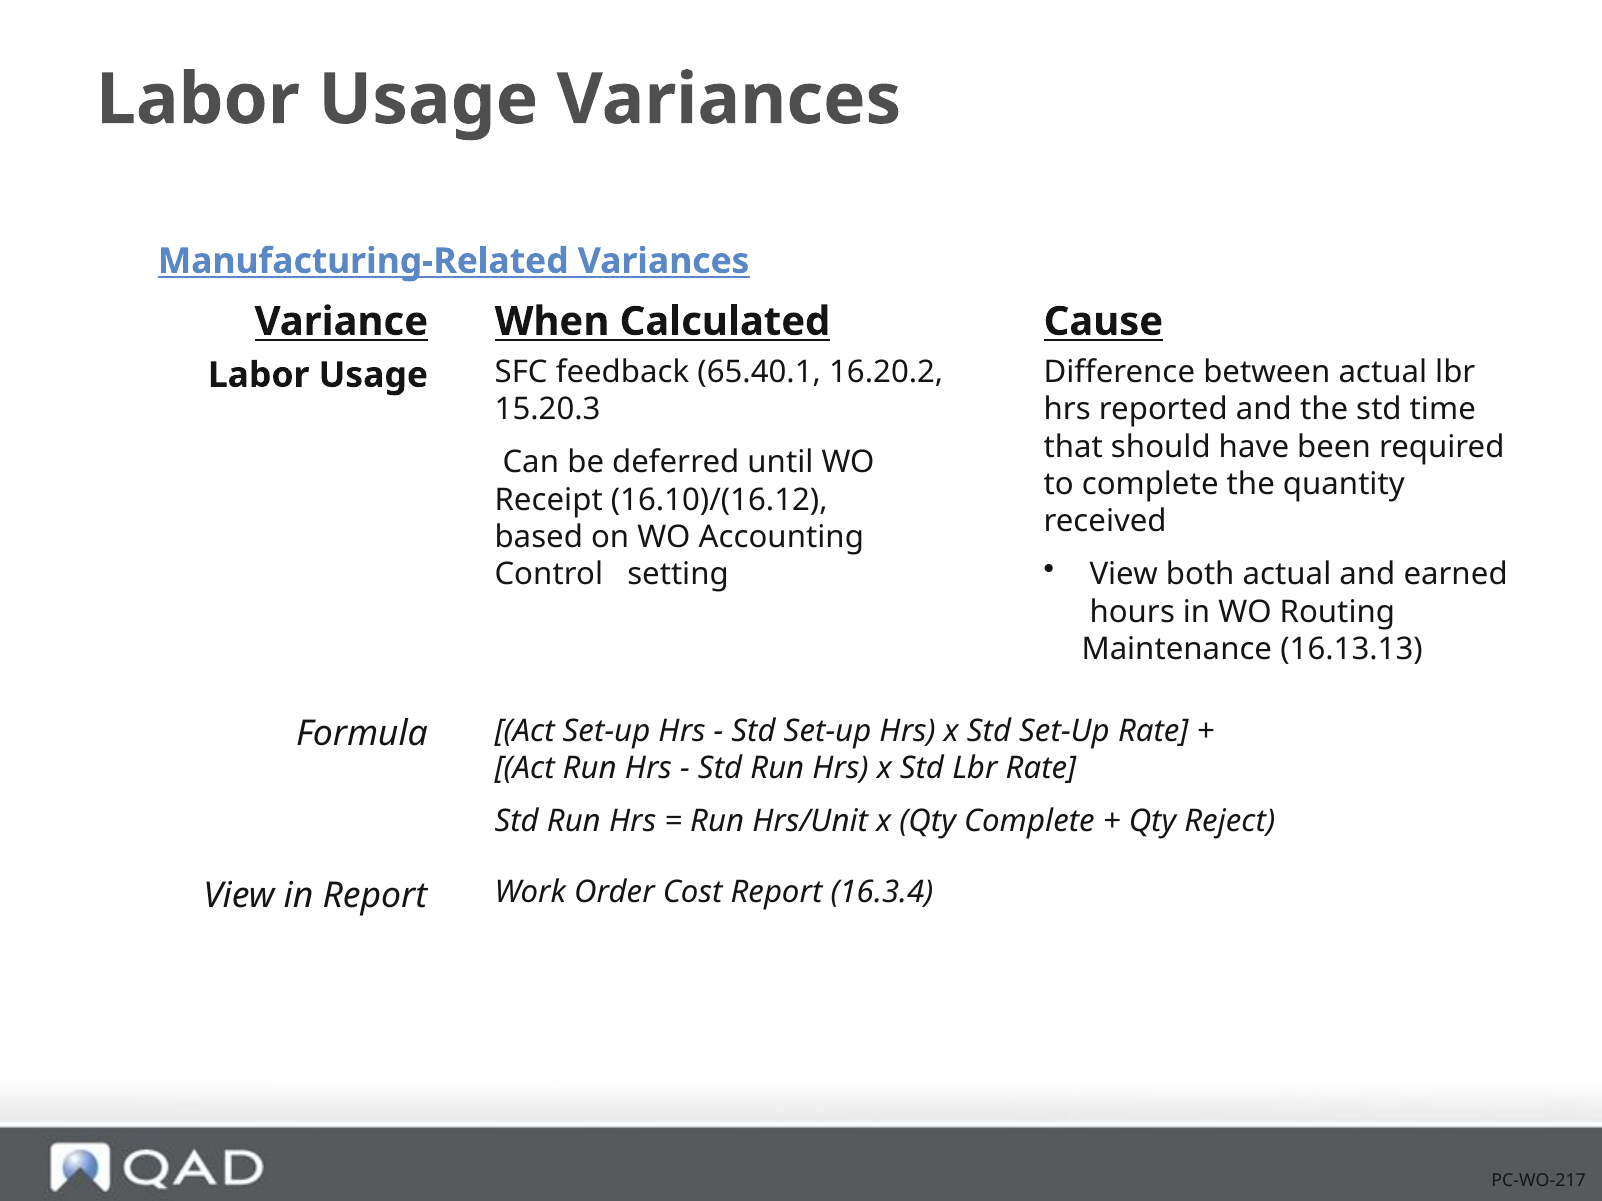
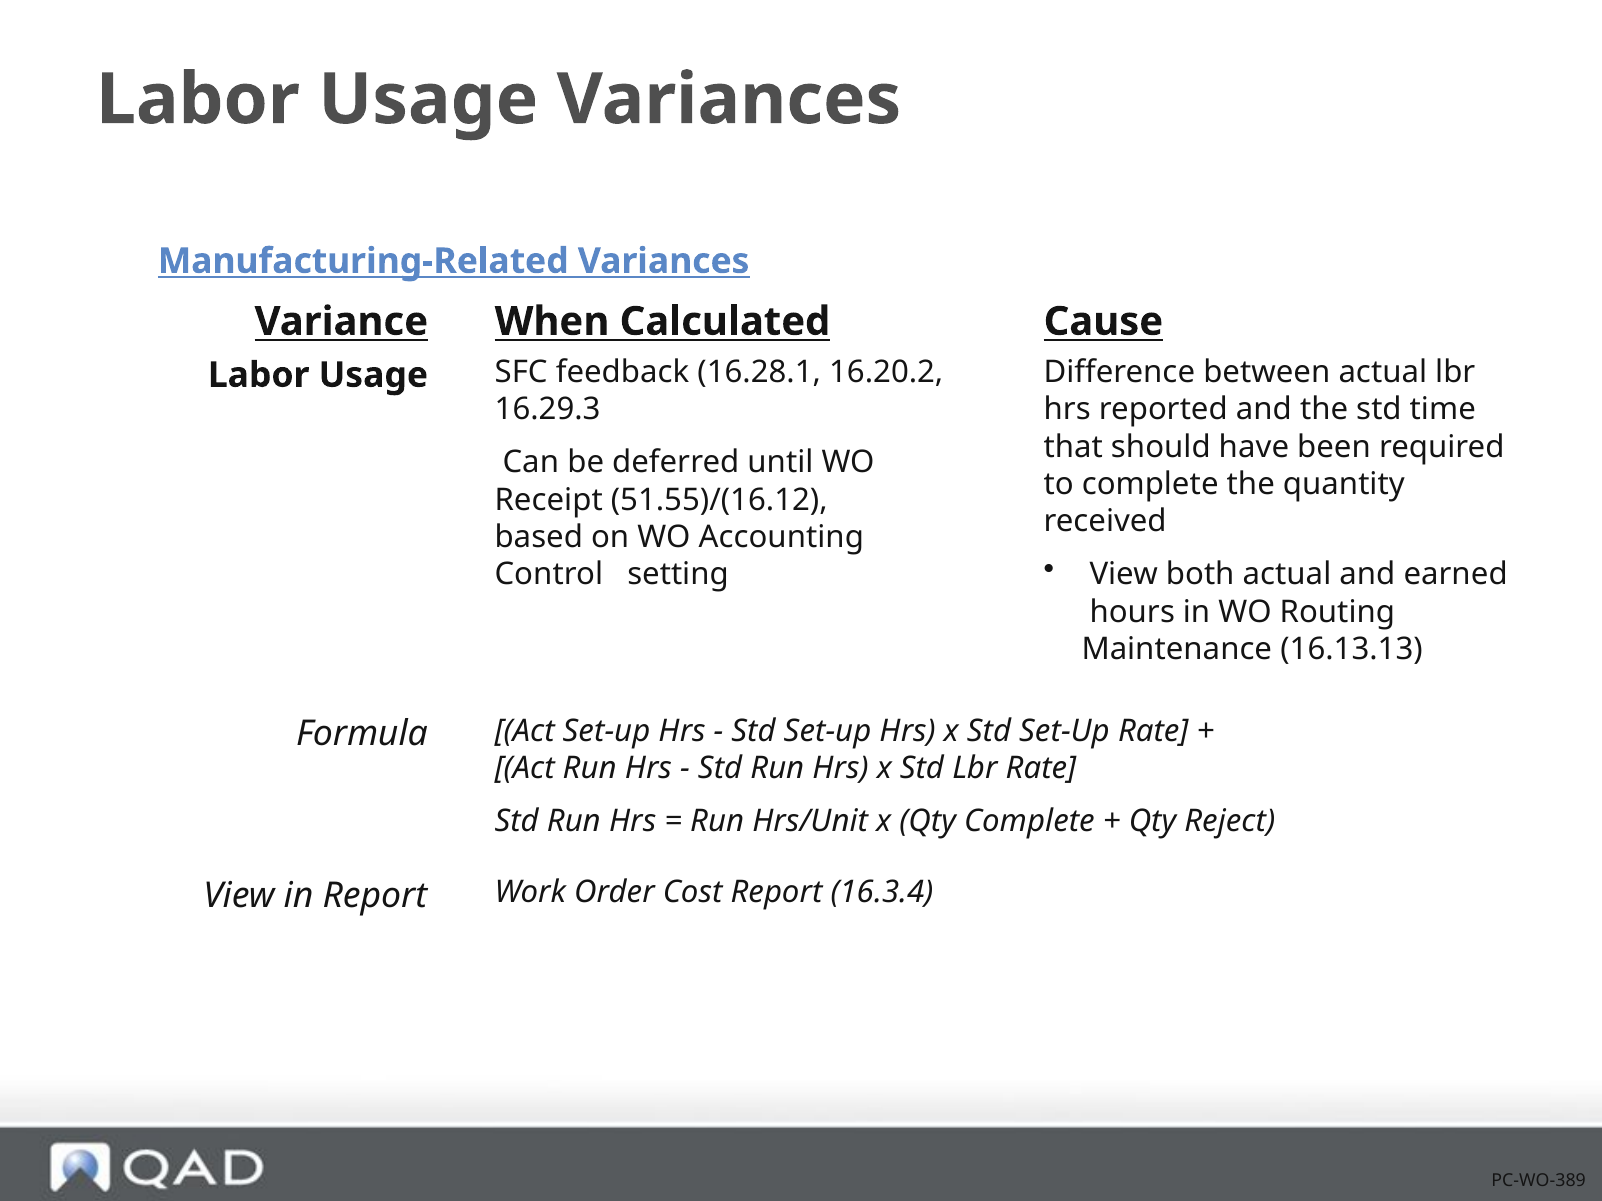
65.40.1: 65.40.1 -> 16.28.1 (759, 372)
15.20.3: 15.20.3 -> 16.29.3 (548, 410)
16.10)/(16.12: 16.10)/(16.12 -> 51.55)/(16.12 (719, 500)
PC-WO-217: PC-WO-217 -> PC-WO-389 (1539, 1181)
